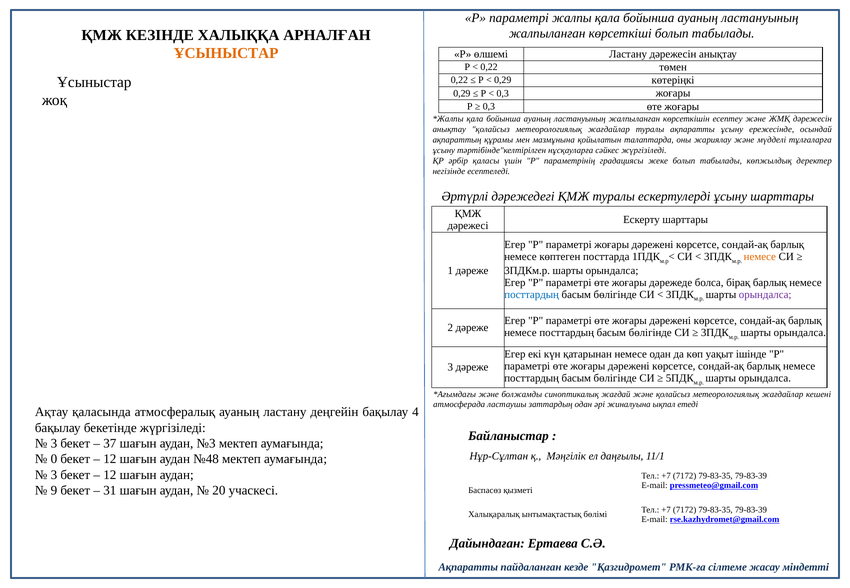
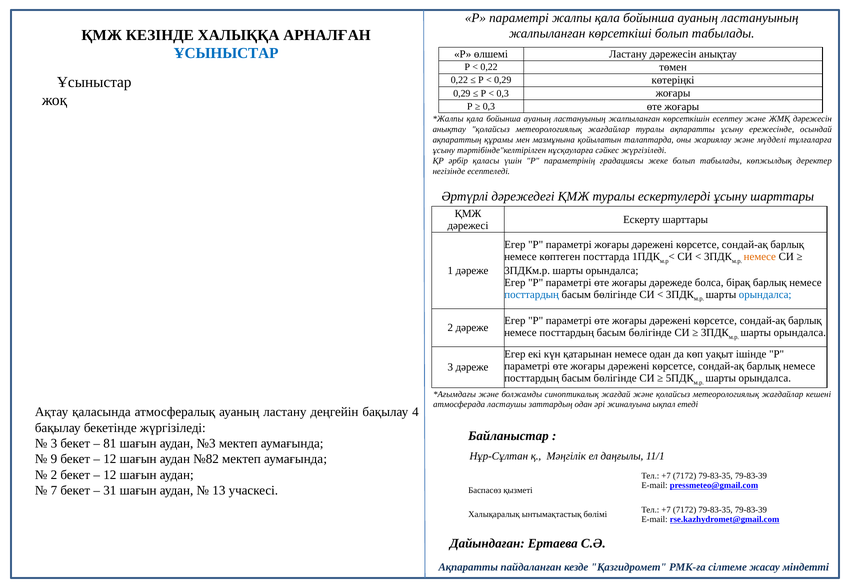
ҰСЫНЫСТАР colour: orange -> blue (226, 54)
орындалса colour: purple -> blue (765, 295)
37: 37 -> 81 (110, 444)
0: 0 -> 9 (54, 459)
№48: №48 -> №82 (206, 459)
3: 3 -> 2 (54, 475)
9: 9 -> 7 (54, 491)
20: 20 -> 13 (219, 491)
